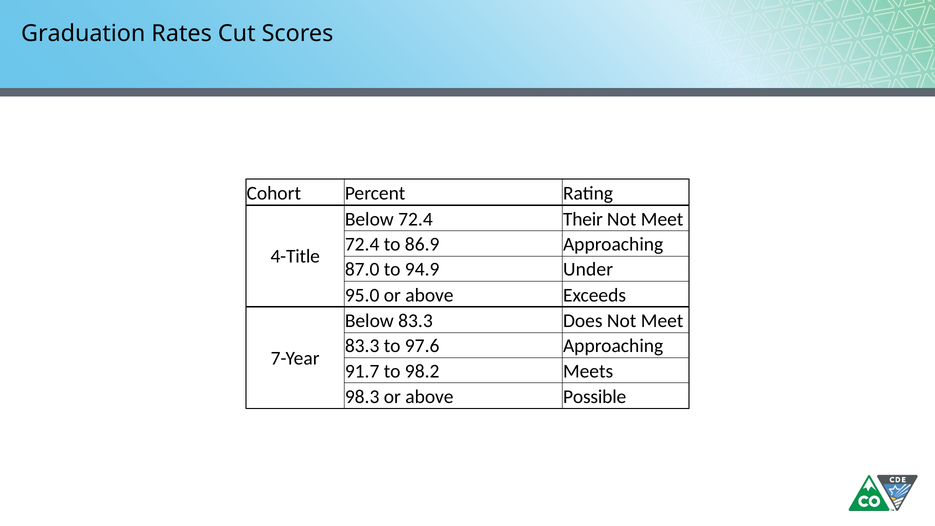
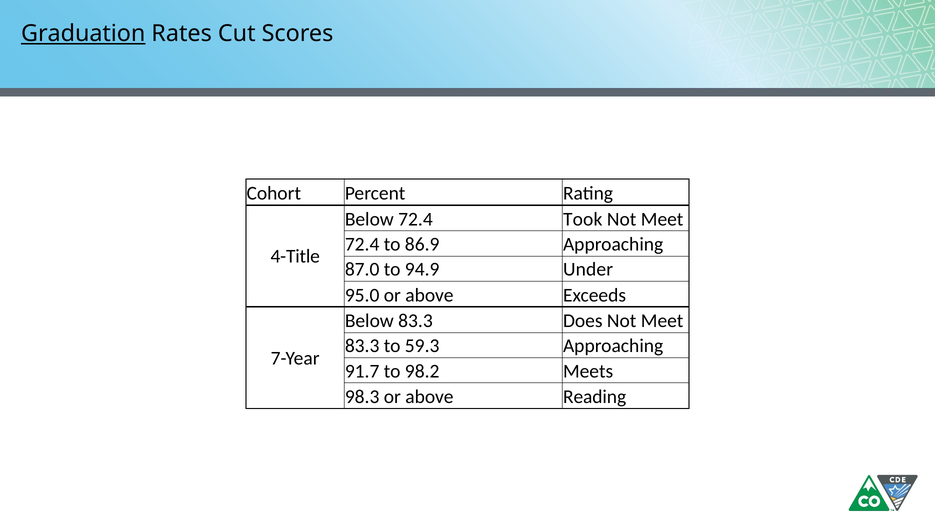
Graduation underline: none -> present (83, 34)
Their: Their -> Took (583, 219)
97.6: 97.6 -> 59.3 (422, 346)
Possible: Possible -> Reading (595, 397)
